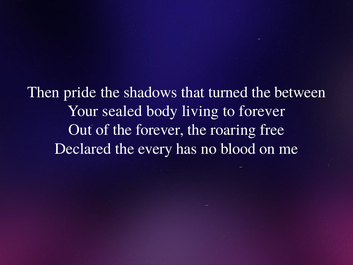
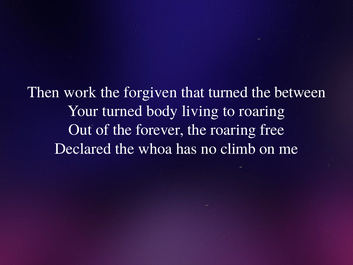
pride: pride -> work (80, 92)
shadows: shadows -> forgiven (150, 92)
Your sealed: sealed -> turned (122, 111)
to forever: forever -> roaring (262, 111)
every: every -> whoa (155, 148)
blood: blood -> climb (238, 148)
